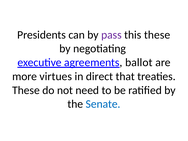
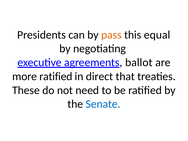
pass colour: purple -> orange (111, 35)
this these: these -> equal (157, 35)
more virtues: virtues -> ratified (56, 76)
